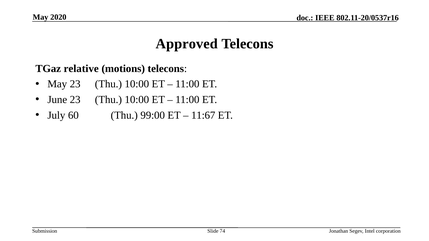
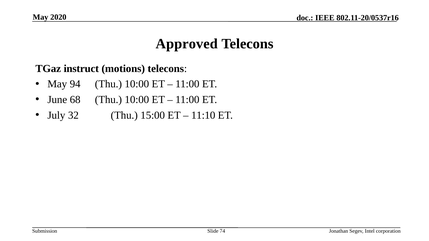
relative: relative -> instruct (81, 69)
May 23: 23 -> 94 (75, 84)
June 23: 23 -> 68 (75, 100)
60: 60 -> 32 (73, 115)
99:00: 99:00 -> 15:00 (153, 115)
11:67: 11:67 -> 11:10 (203, 115)
